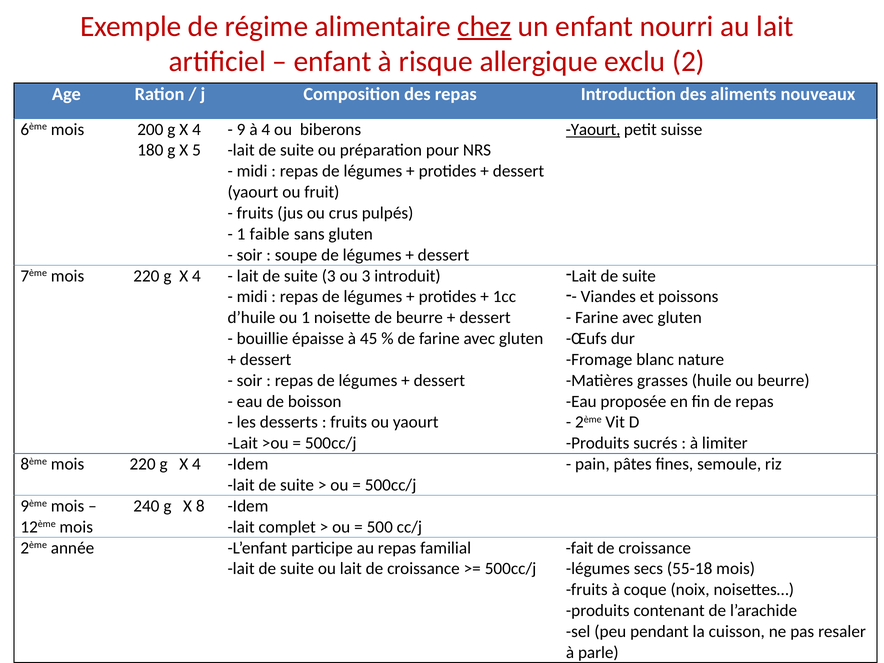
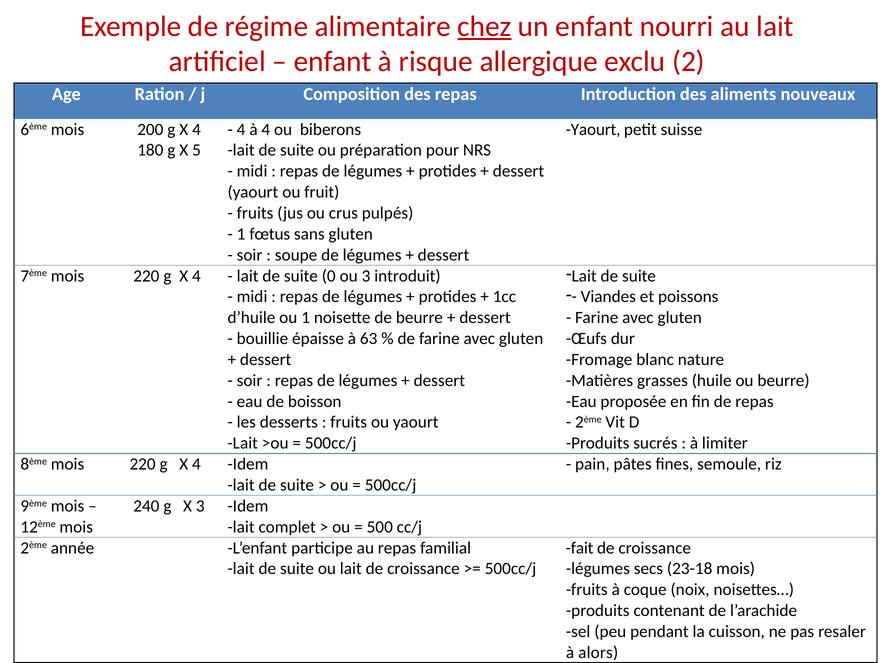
9: 9 -> 4 (241, 129)
Yaourt underline: present -> none (593, 129)
faible: faible -> fœtus (270, 234)
suite 3: 3 -> 0 (329, 276)
45: 45 -> 63 (369, 339)
X 8: 8 -> 3 (200, 506)
55-18: 55-18 -> 23-18 (690, 569)
parle: parle -> alors (598, 652)
